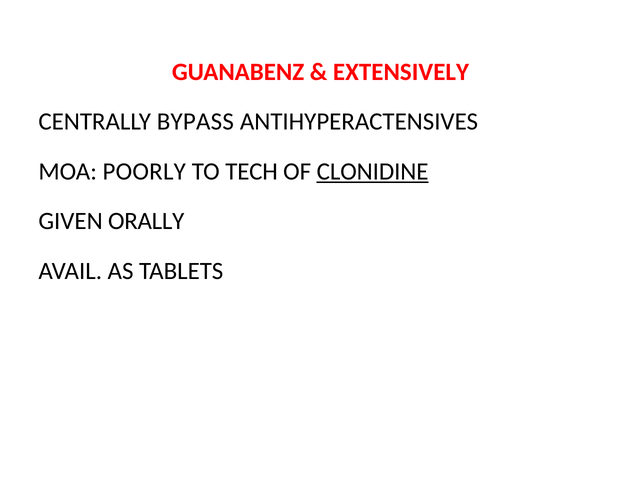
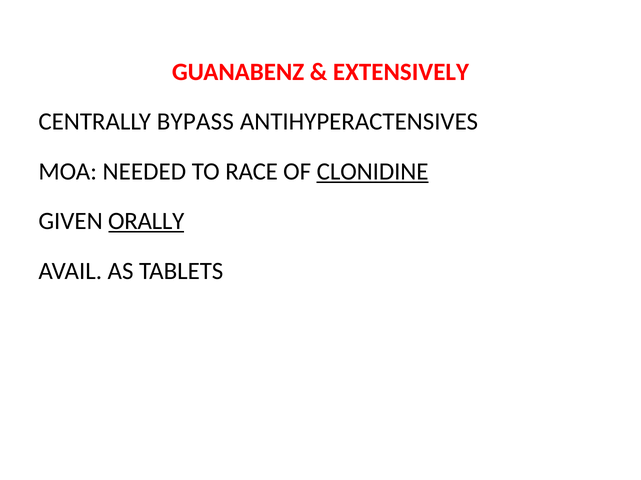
POORLY: POORLY -> NEEDED (144, 172)
TECH: TECH -> RACE (252, 172)
ORALLY underline: none -> present (146, 221)
